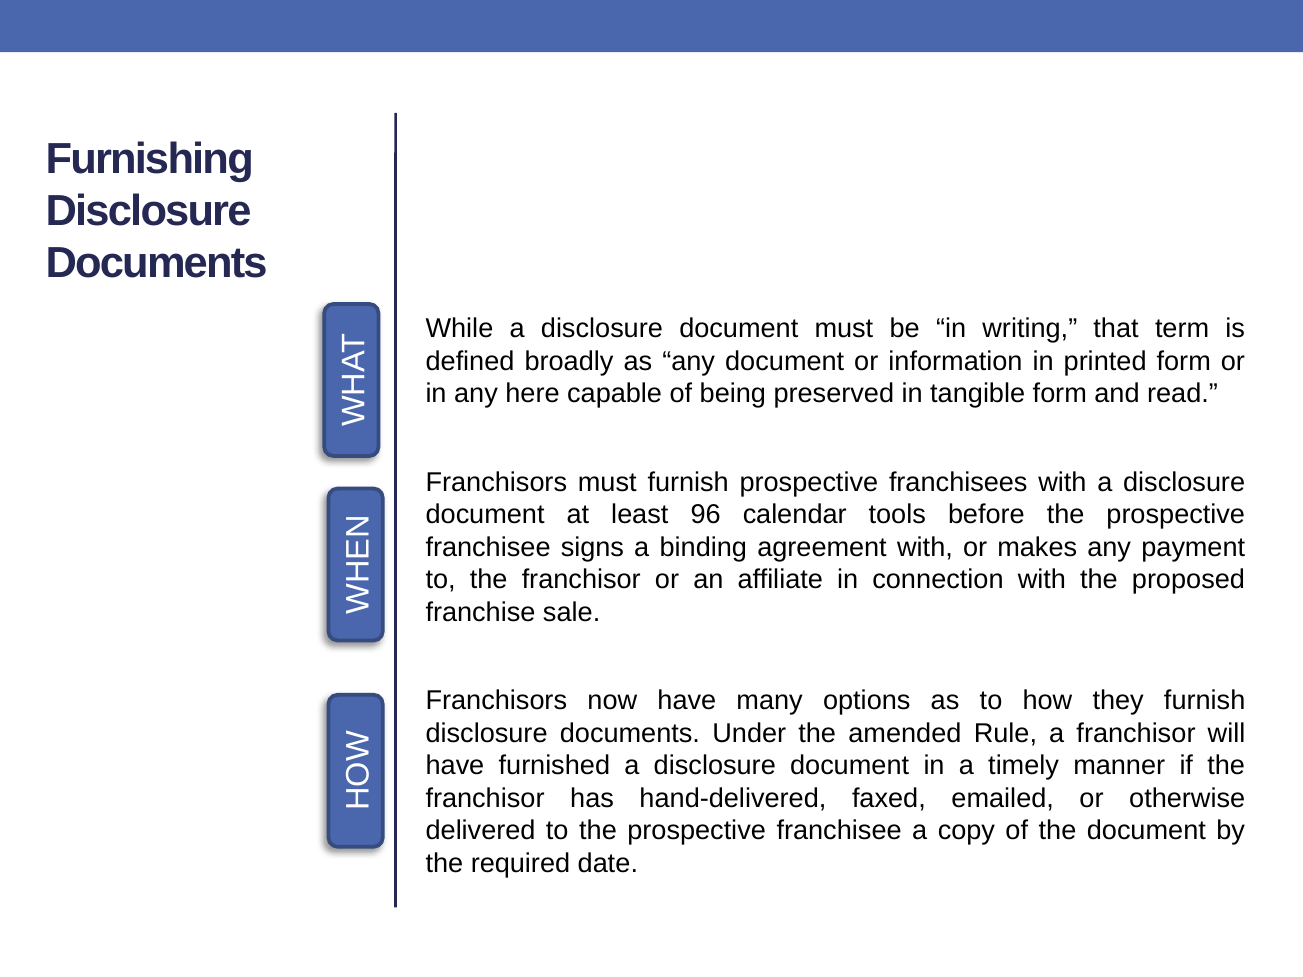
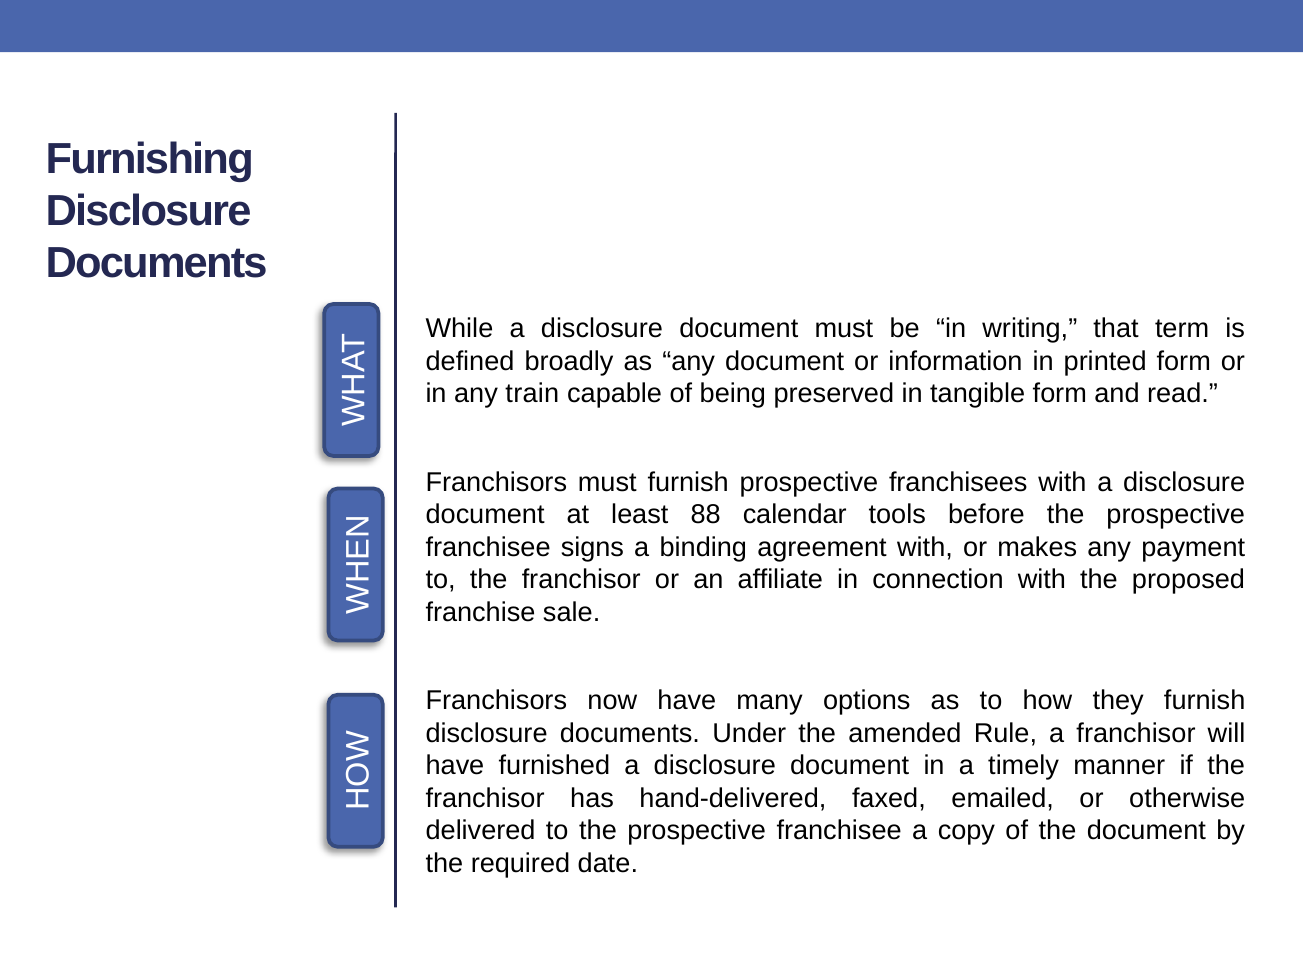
here: here -> train (532, 394)
96: 96 -> 88 (706, 515)
